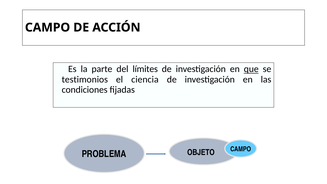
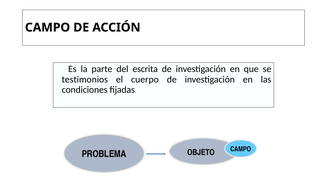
límites: límites -> escrita (145, 69)
que underline: present -> none (251, 69)
ciencia: ciencia -> cuerpo (145, 79)
